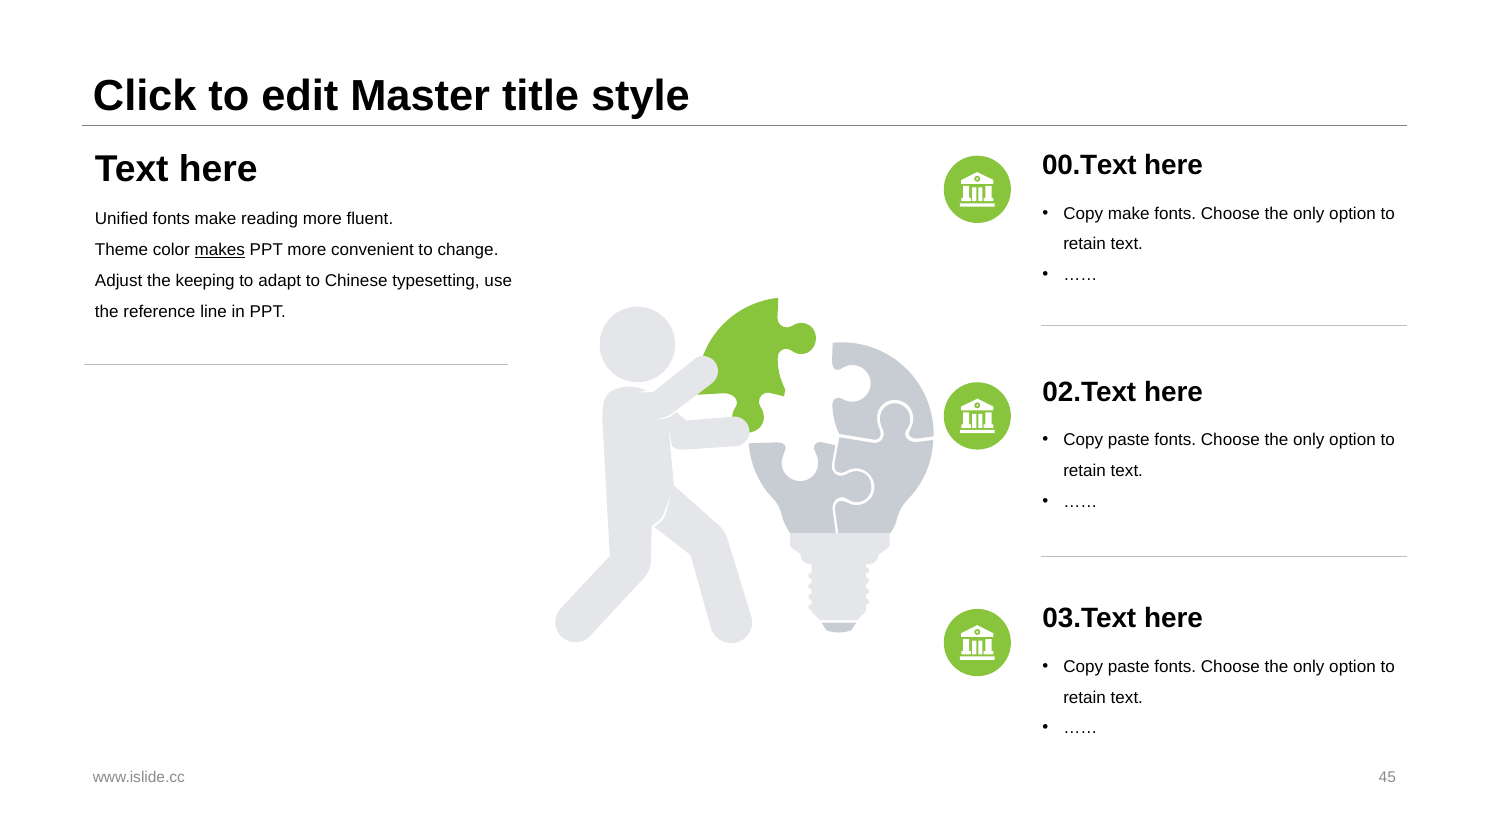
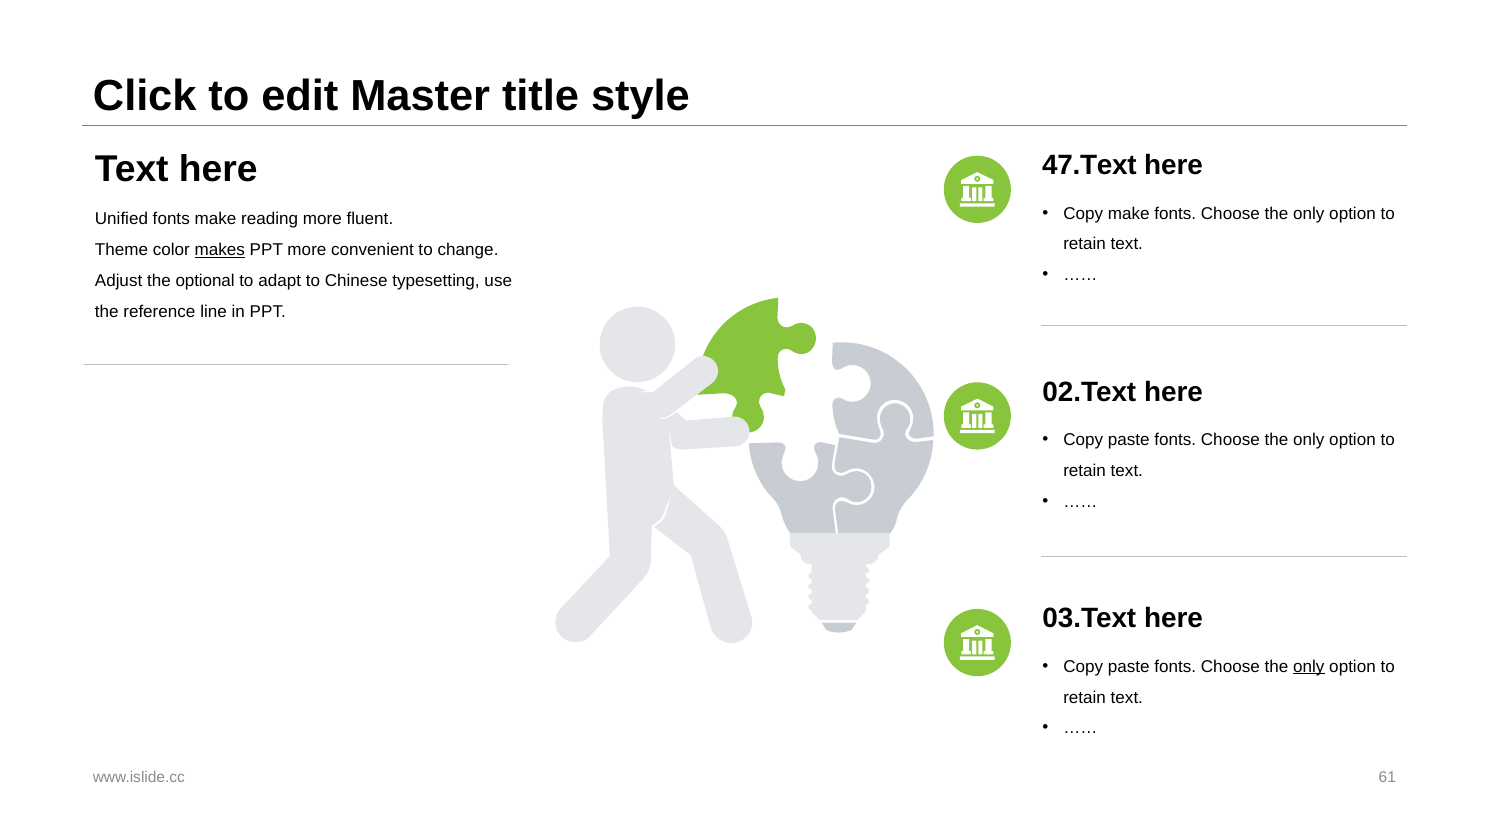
00.Text: 00.Text -> 47.Text (1089, 165)
keeping: keeping -> optional (205, 281)
only underline: none -> present (1309, 666)
45: 45 -> 61 (1387, 777)
